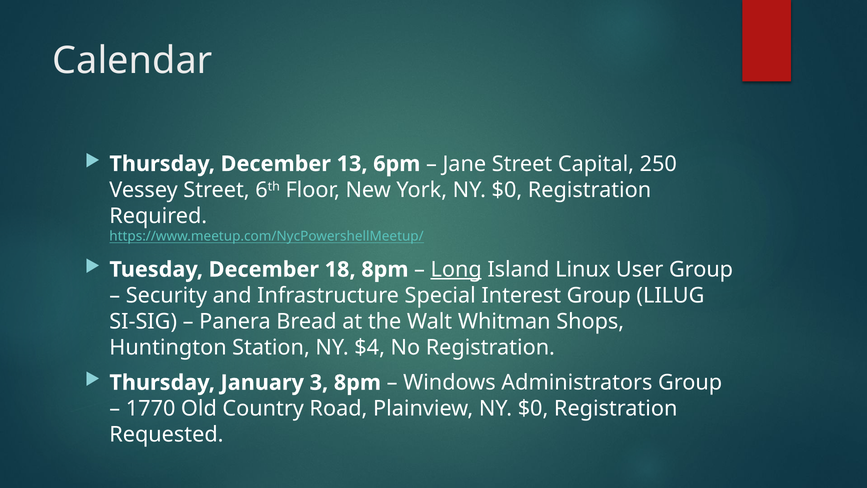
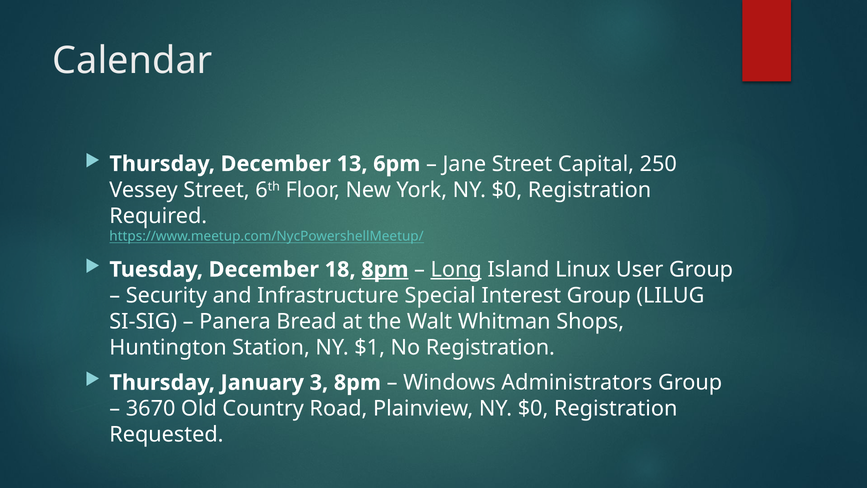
8pm underline: none -> present (385, 269)
$4: $4 -> $1 (370, 347)
1770: 1770 -> 3670 (151, 408)
